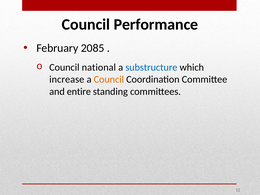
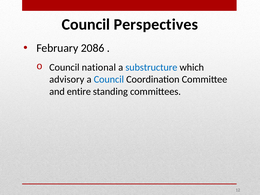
Performance: Performance -> Perspectives (156, 25)
2085: 2085 -> 2086 (93, 48)
increase: increase -> advisory (67, 79)
Council colour: orange -> blue (109, 79)
